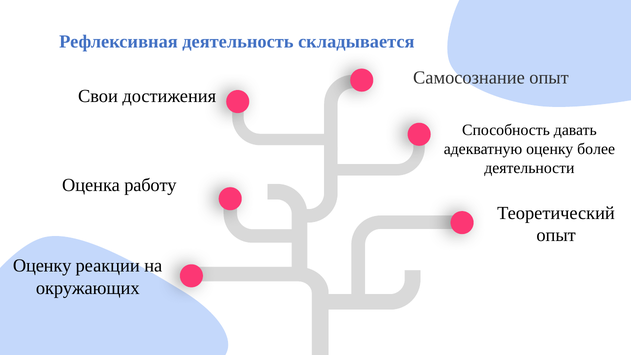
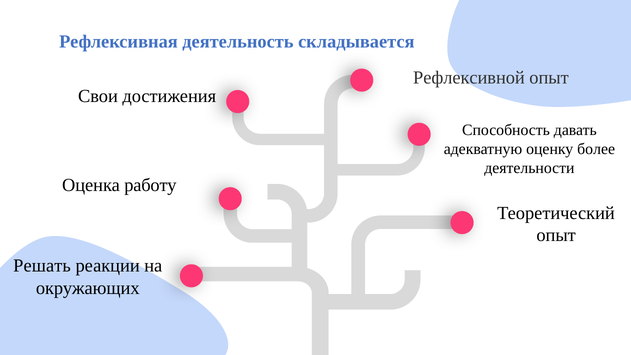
Самосознание: Самосознание -> Рефлексивной (469, 77)
Оценку: Оценку -> Решать (42, 266)
